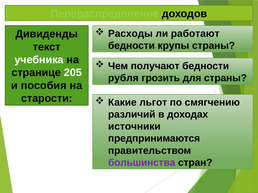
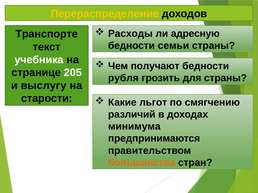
Перераспределение colour: light green -> yellow (105, 14)
работают: работают -> адресную (195, 34)
Дивиденды: Дивиденды -> Транспорте (47, 34)
крупы: крупы -> семьи (173, 46)
пособия: пособия -> выслугу (44, 86)
источники: источники -> минимума (134, 127)
большинства colour: purple -> orange (142, 163)
